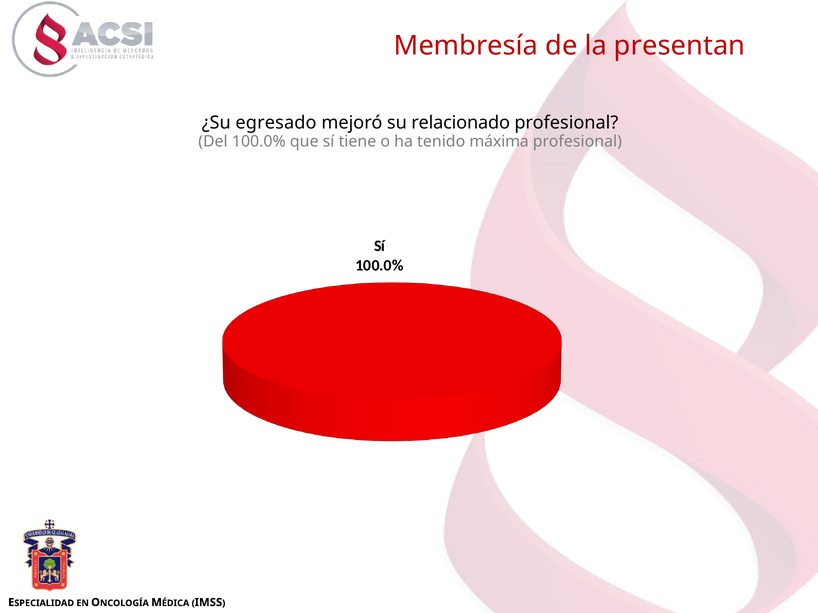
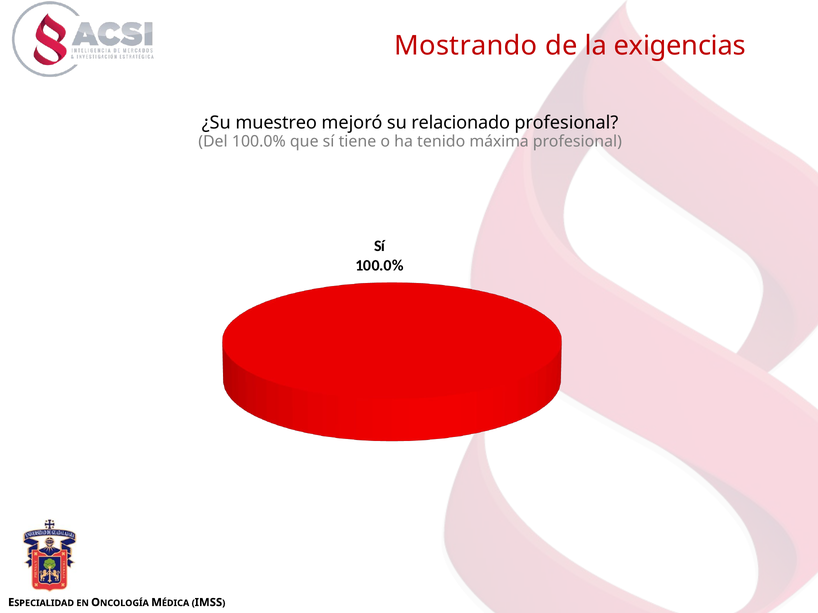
Membresía: Membresía -> Mostrando (466, 46)
presentan: presentan -> exigencias (680, 46)
egresado: egresado -> muestreo (276, 123)
